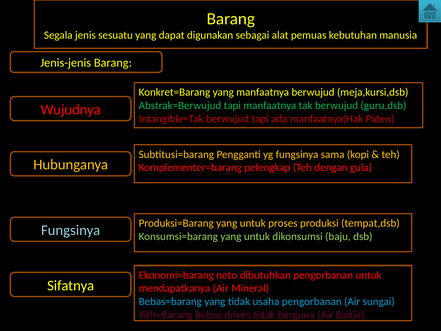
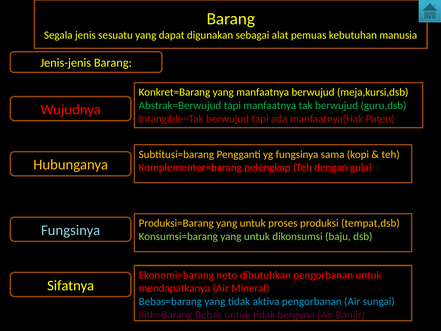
usaha: usaha -> aktiva (266, 301)
Bebas drives: drives -> untuk (237, 315)
